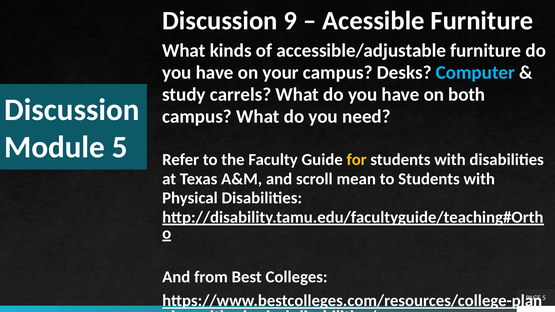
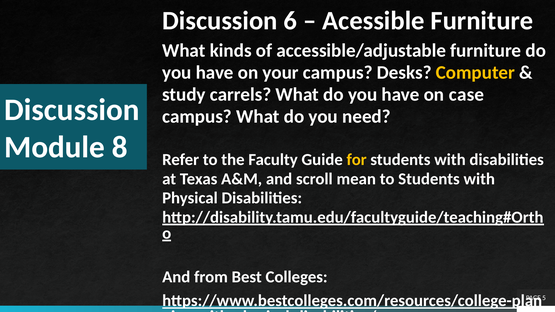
9: 9 -> 6 (290, 21)
Computer colour: light blue -> yellow (475, 73)
both: both -> case (466, 95)
Module 5: 5 -> 8 (120, 147)
